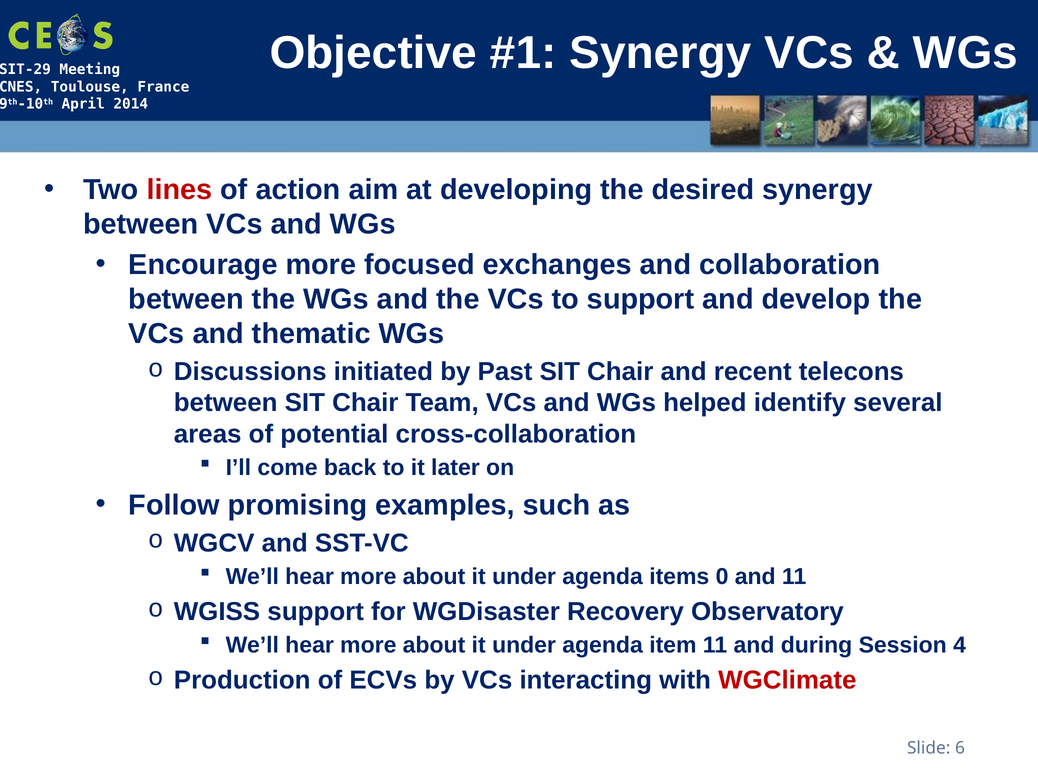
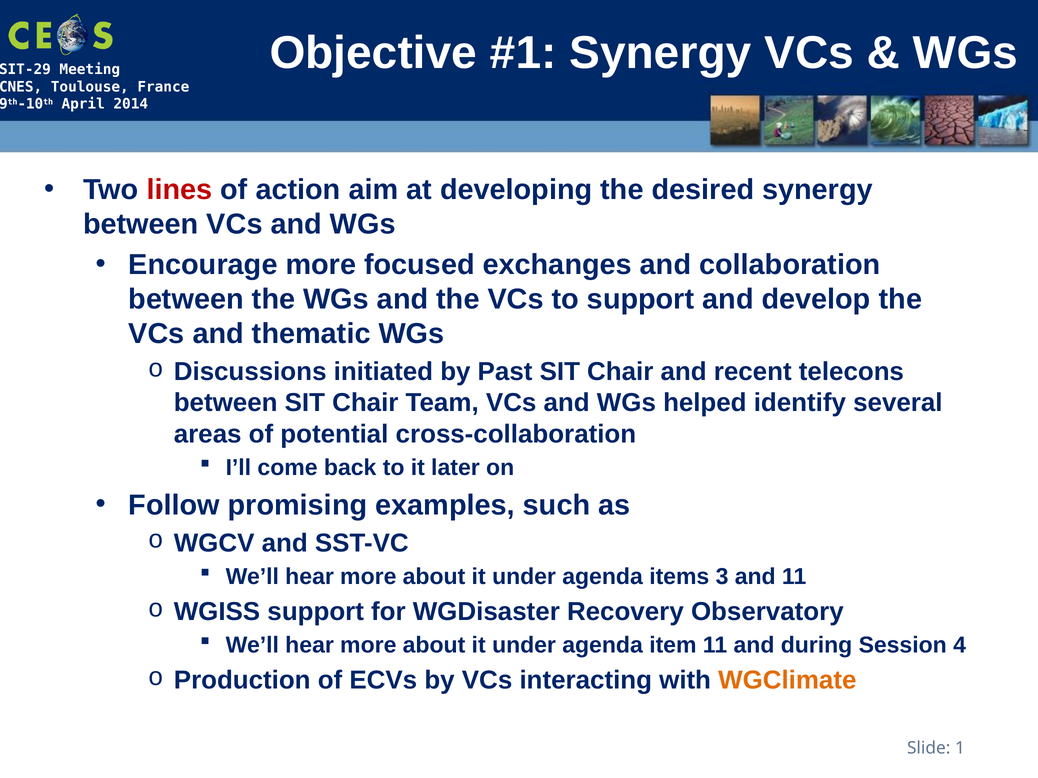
0: 0 -> 3 (722, 577)
WGClimate colour: red -> orange (787, 681)
6: 6 -> 1 (960, 749)
